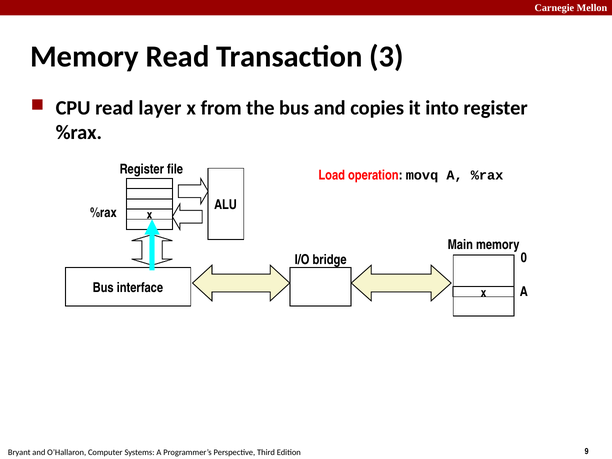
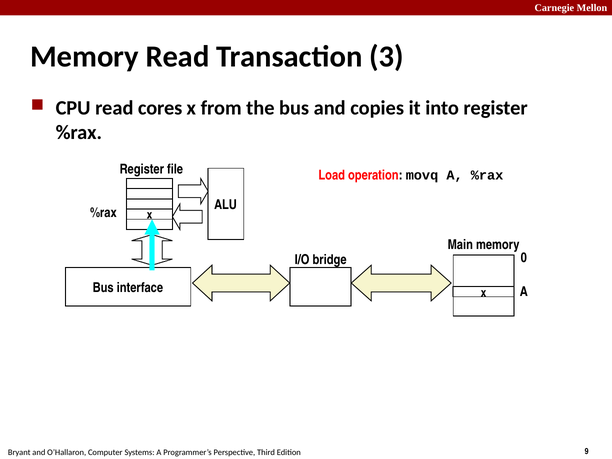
layer: layer -> cores (160, 108)
